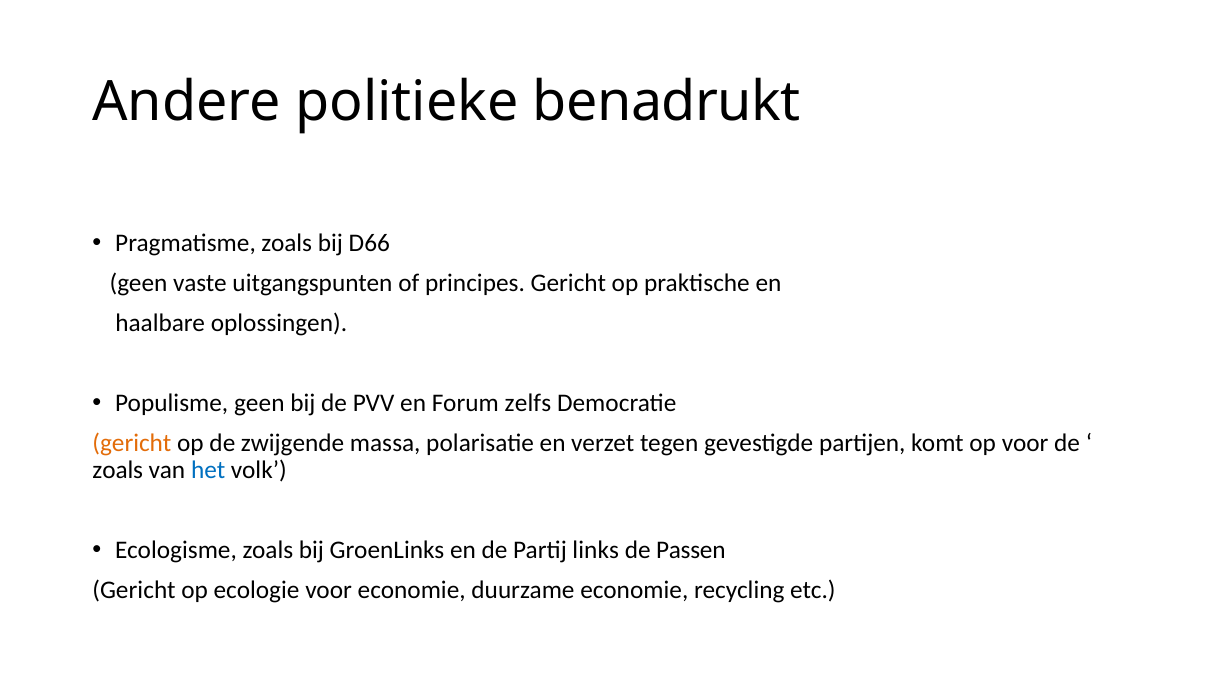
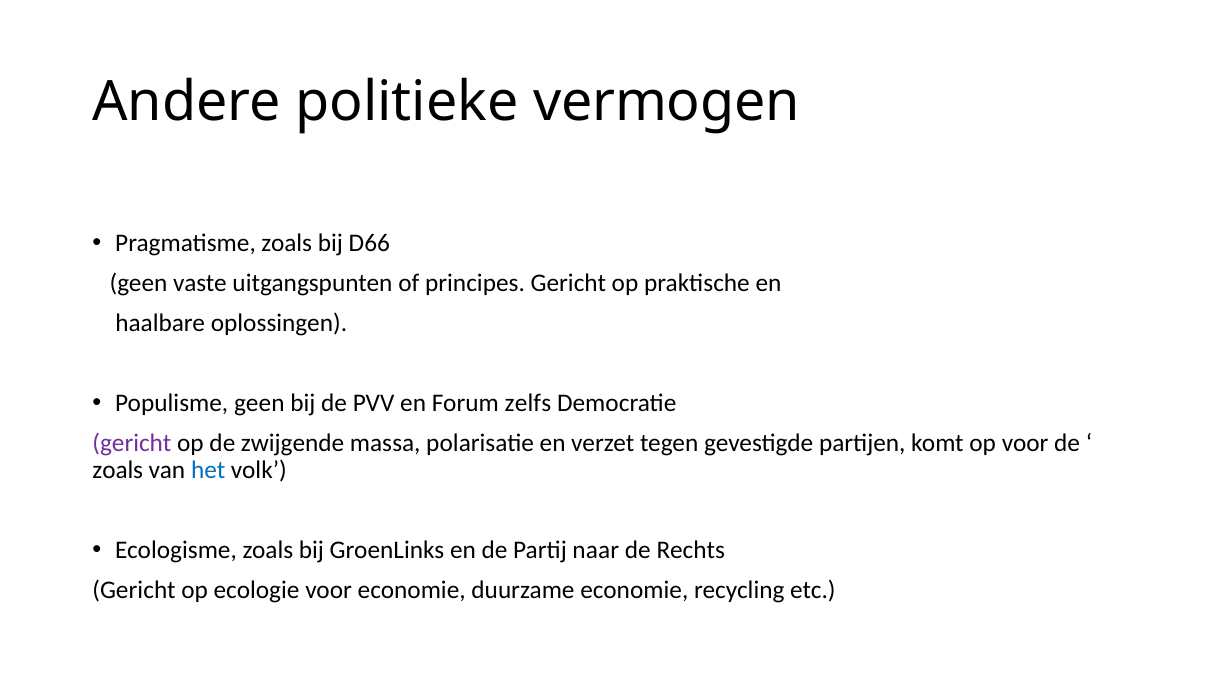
benadrukt: benadrukt -> vermogen (667, 102)
gericht colour: orange -> purple (132, 442)
links: links -> naar (596, 549)
Passen: Passen -> Rechts (691, 549)
